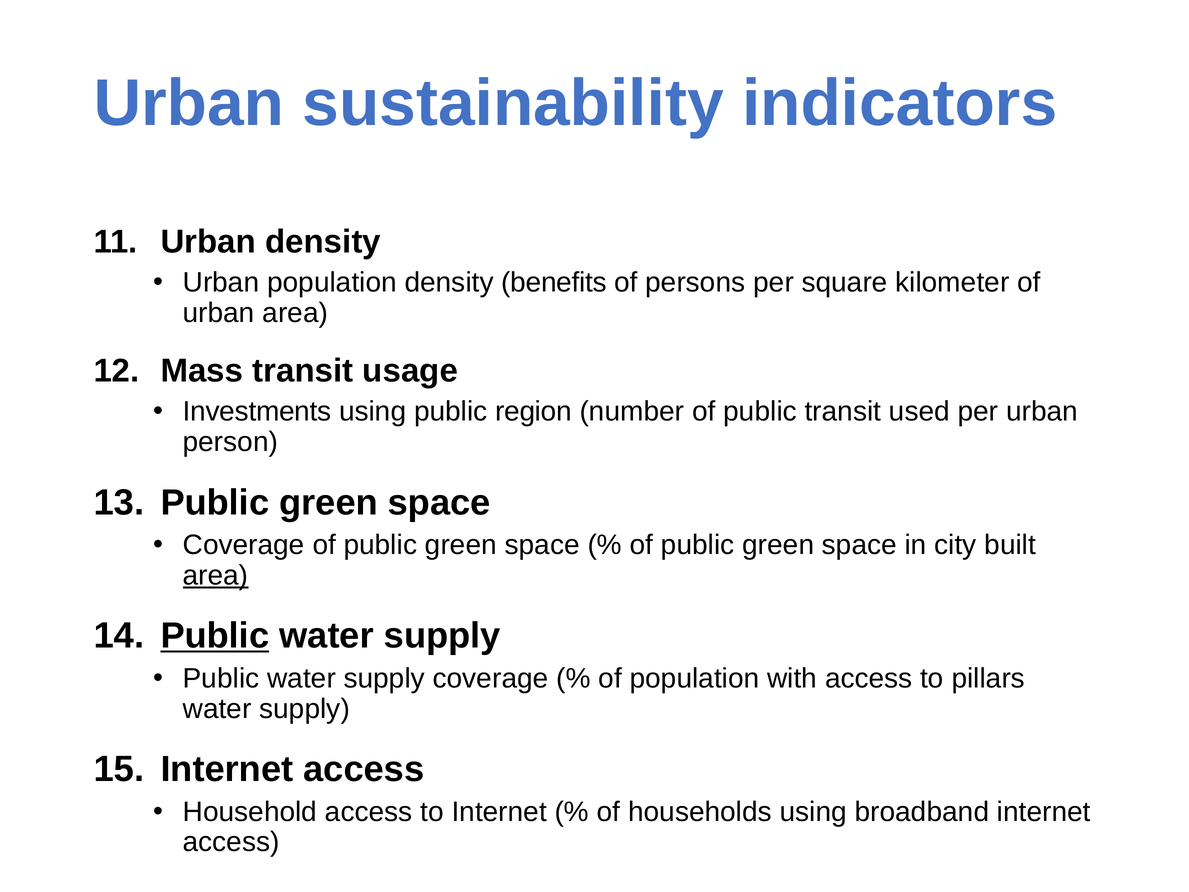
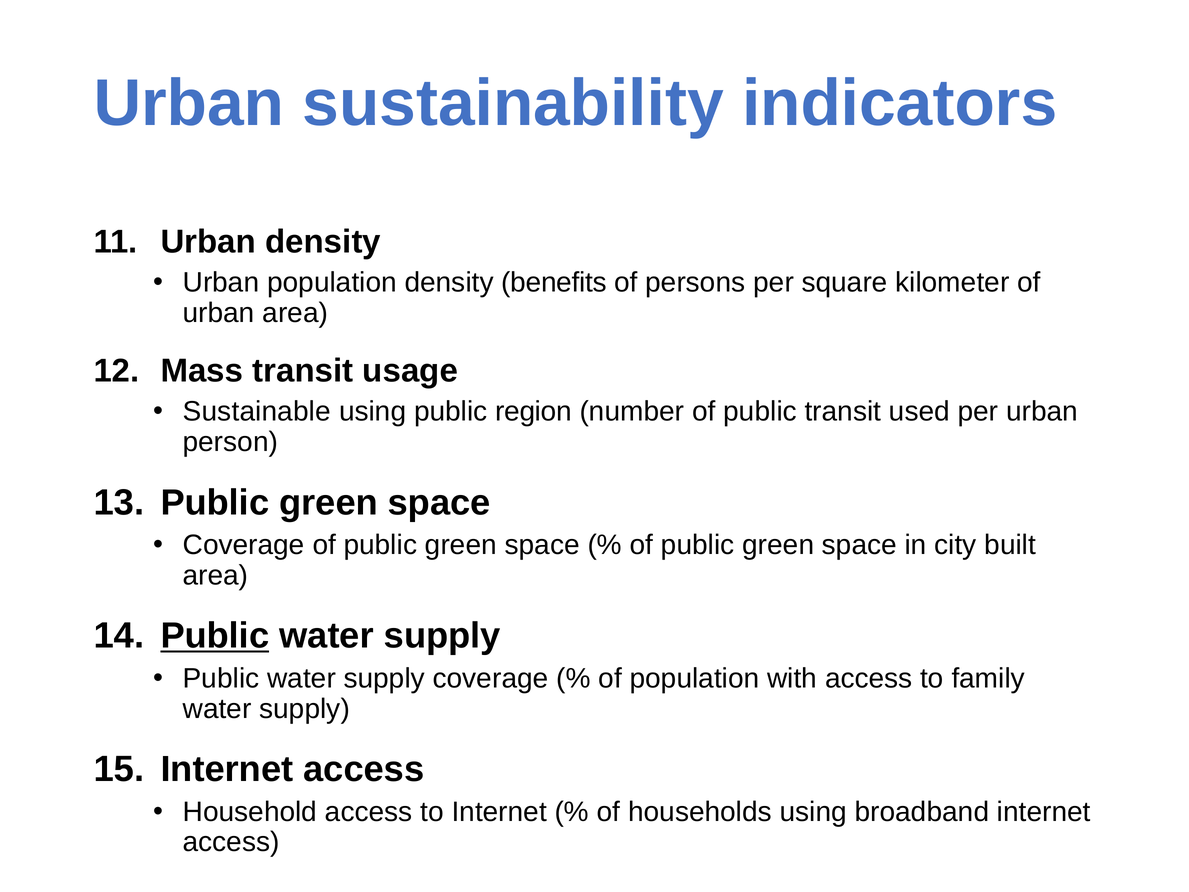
Investments: Investments -> Sustainable (257, 411)
area underline: present -> none (216, 575)
pillars: pillars -> family (988, 678)
